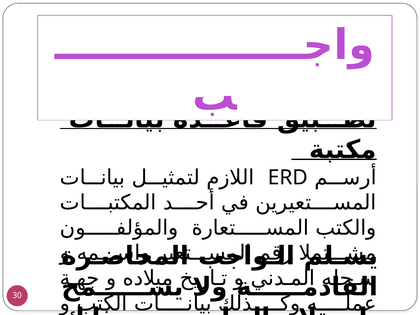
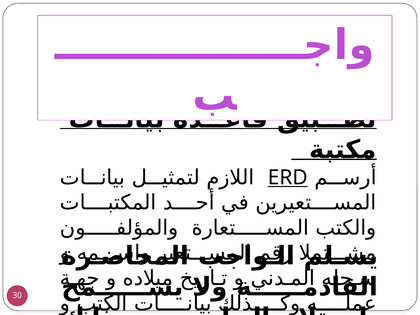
ERD underline: none -> present (288, 177)
